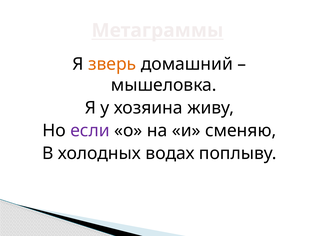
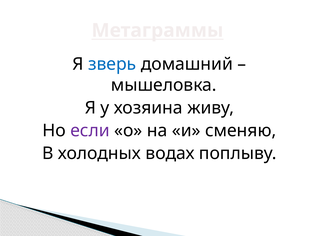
зверь colour: orange -> blue (112, 64)
